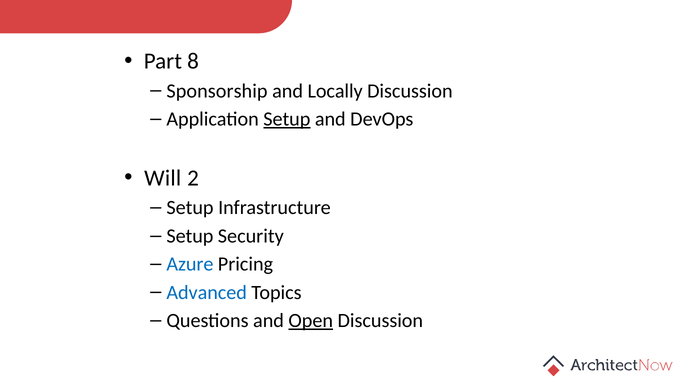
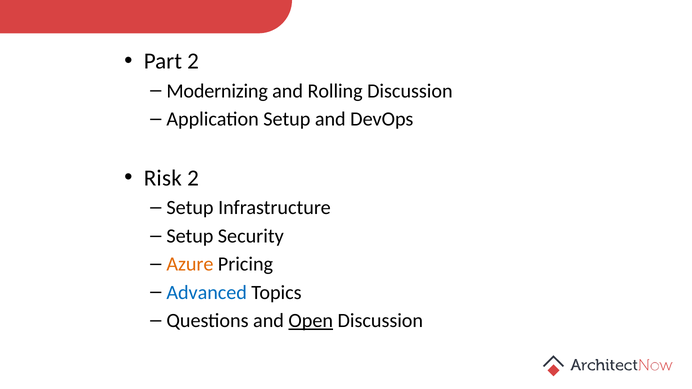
Part 8: 8 -> 2 (193, 61)
Sponsorship: Sponsorship -> Modernizing (217, 91)
Locally: Locally -> Rolling (335, 91)
Setup underline: present -> none (287, 119)
Will: Will -> Risk (163, 178)
Azure colour: blue -> orange (190, 264)
